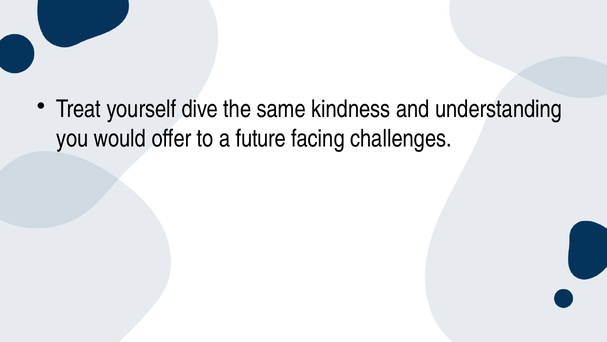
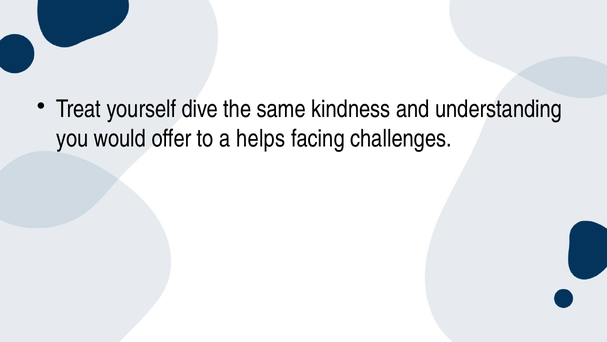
future: future -> helps (261, 138)
